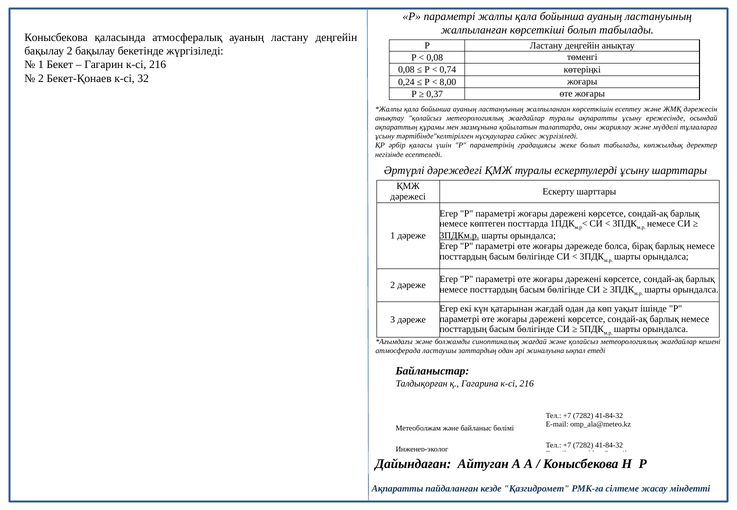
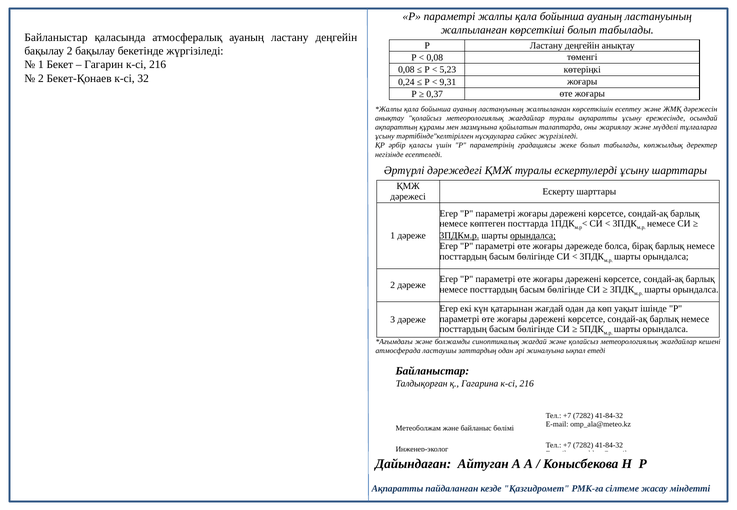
Конысбекова: Конысбекова -> Байланыстар (56, 37)
0,74: 0,74 -> 5,23 (448, 70)
8,00: 8,00 -> 9,31 (448, 82)
орындалса underline: none -> present (533, 236)
